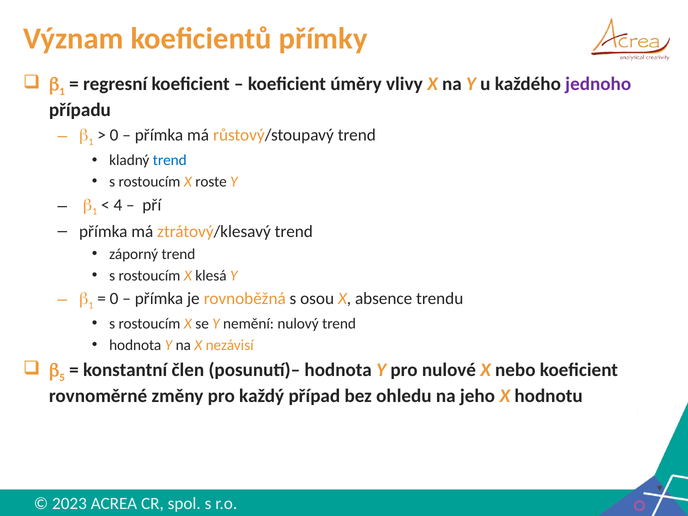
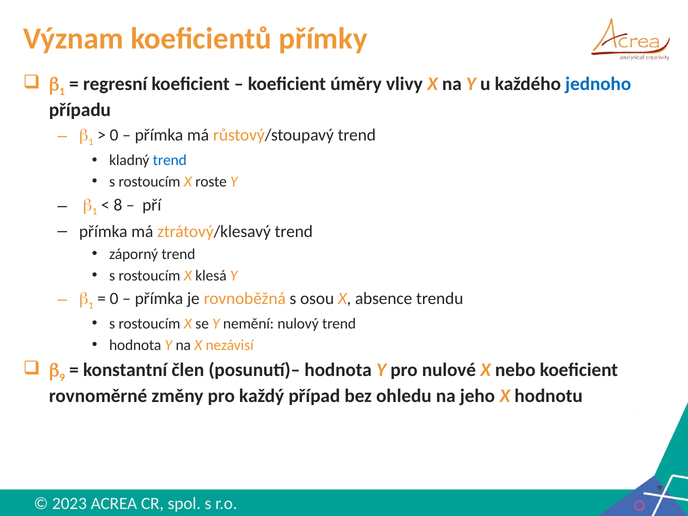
jednoho colour: purple -> blue (598, 84)
4: 4 -> 8 (118, 205)
5: 5 -> 9 (62, 377)
